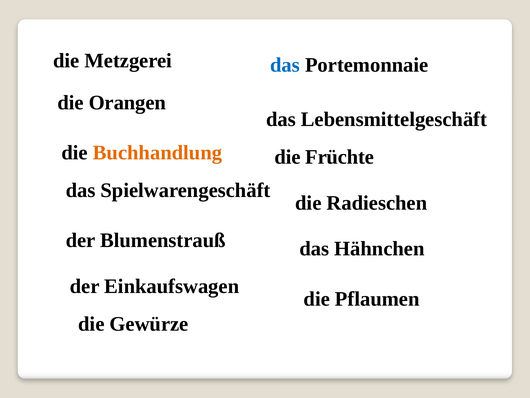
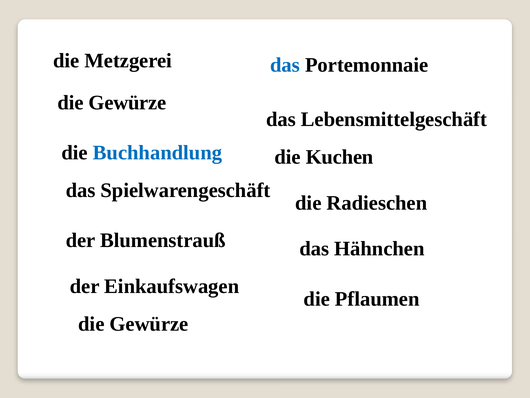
Orangen: Orangen -> Gewürze (127, 102)
Buchhandlung colour: orange -> blue (158, 153)
Früchte: Früchte -> Kuchen (340, 157)
